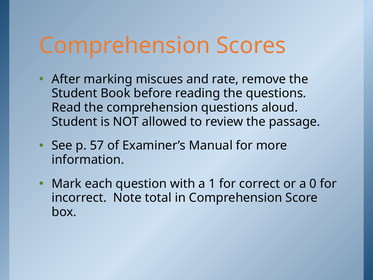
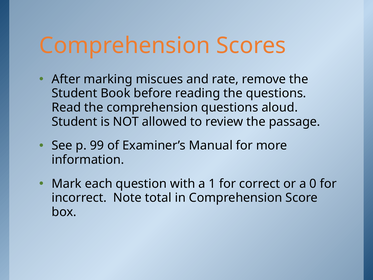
57: 57 -> 99 (97, 145)
